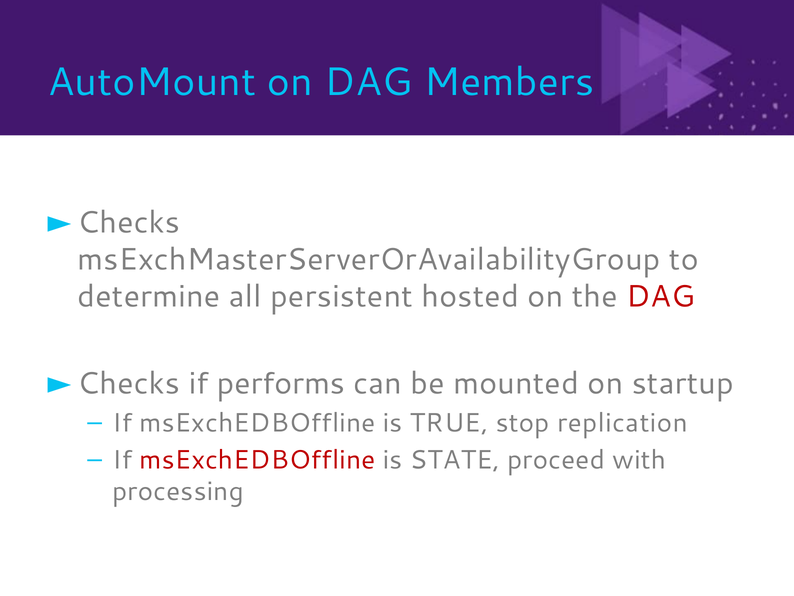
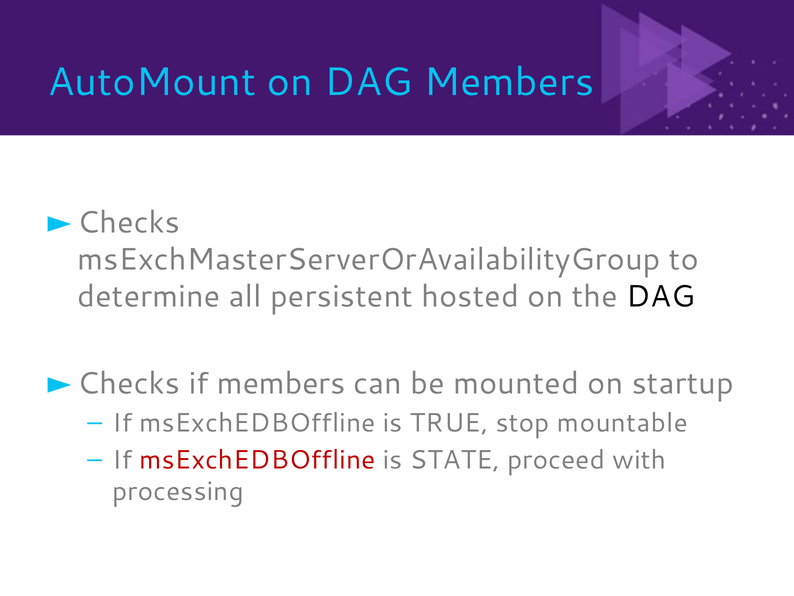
DAG colour: red -> black (661, 297)
if performs: performs -> members (281, 383)
replication: replication -> mountable (623, 422)
